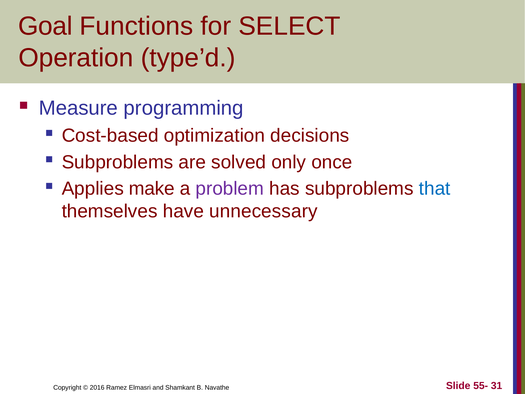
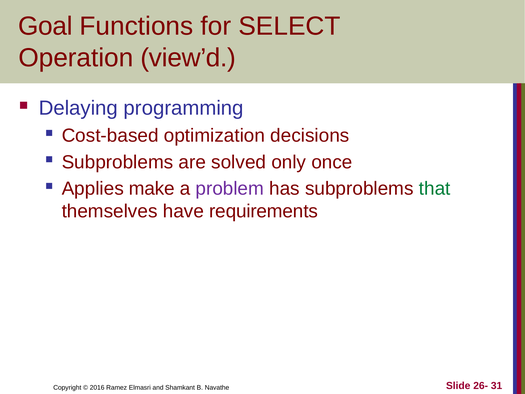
type’d: type’d -> view’d (188, 58)
Measure: Measure -> Delaying (78, 108)
that colour: blue -> green (435, 189)
unnecessary: unnecessary -> requirements (264, 211)
55-: 55- -> 26- (481, 386)
